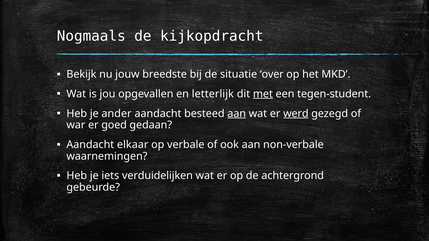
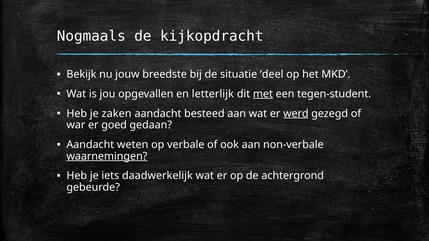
over: over -> deel (272, 74)
ander: ander -> zaken (117, 114)
aan underline: present -> none (237, 114)
elkaar: elkaar -> weten (133, 145)
waarnemingen underline: none -> present (107, 156)
verduidelijken: verduidelijken -> daadwerkelijk (157, 176)
